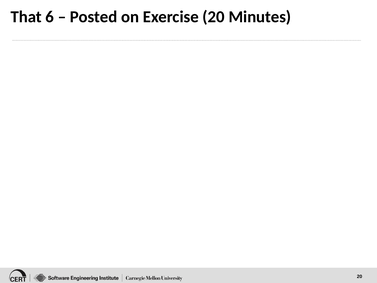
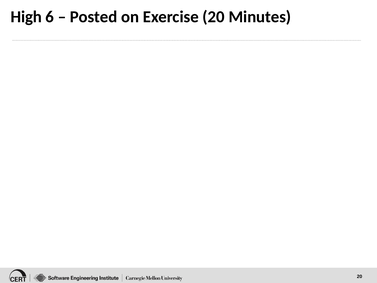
That: That -> High (26, 17)
